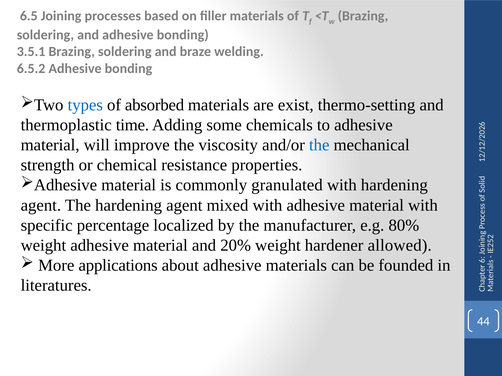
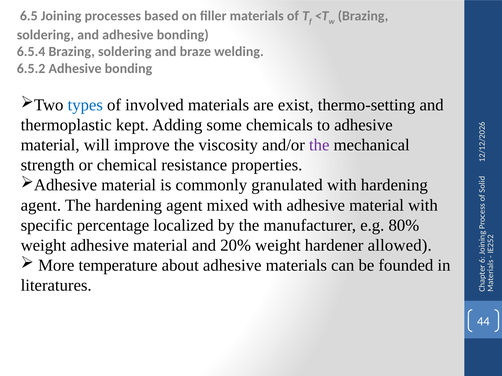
3.5.1: 3.5.1 -> 6.5.4 (31, 52)
absorbed: absorbed -> involved (154, 105)
time: time -> kept (132, 125)
the colour: blue -> purple (319, 145)
applications: applications -> temperature (118, 266)
